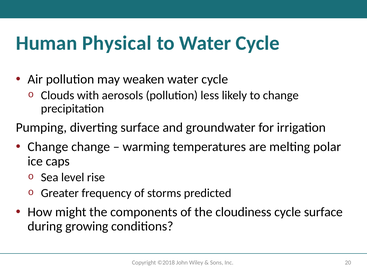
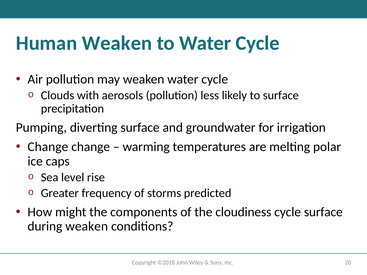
Human Physical: Physical -> Weaken (117, 43)
to change: change -> surface (281, 96)
during growing: growing -> weaken (87, 226)
